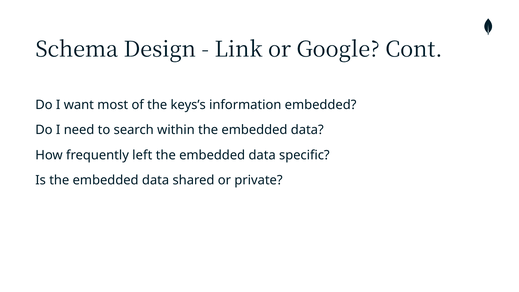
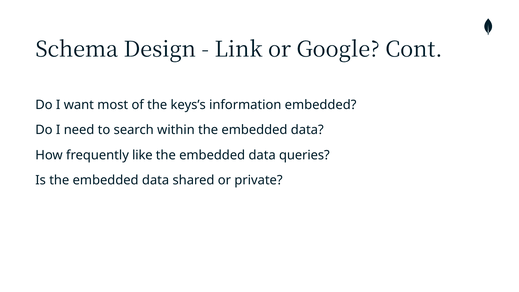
left: left -> like (142, 155)
specific: specific -> queries (304, 155)
